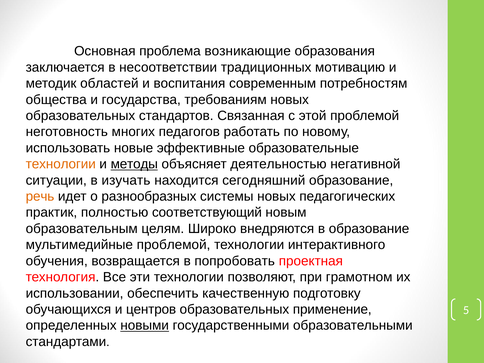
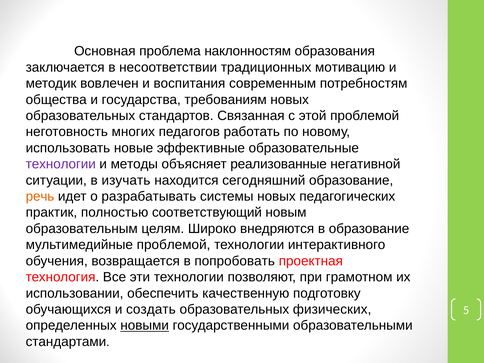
возникающие: возникающие -> наклонностям (248, 51)
областей: областей -> вовлечен (109, 83)
технологии colour: orange -> purple (61, 164)
методы underline: present -> none (134, 164)
деятельностью: деятельностью -> реализованные (279, 164)
разнообразных: разнообразных -> разрабатывать (149, 196)
центров: центров -> создать (151, 309)
применение: применение -> физических (332, 309)
